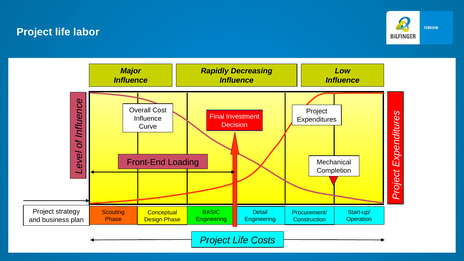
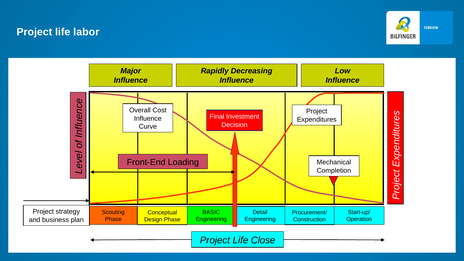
Costs: Costs -> Close (263, 240)
